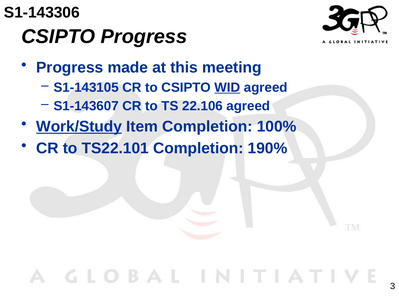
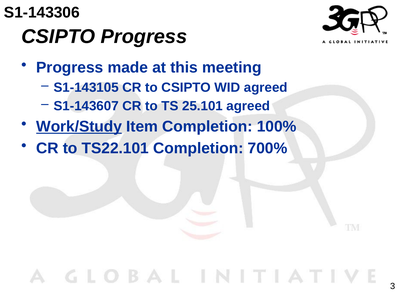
WID underline: present -> none (227, 87)
22.106: 22.106 -> 25.101 (202, 106)
190%: 190% -> 700% (268, 148)
